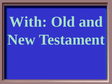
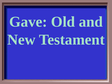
With: With -> Gave (28, 22)
